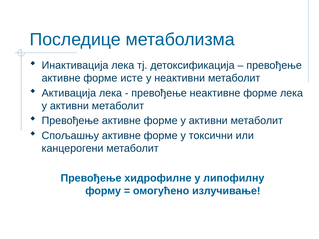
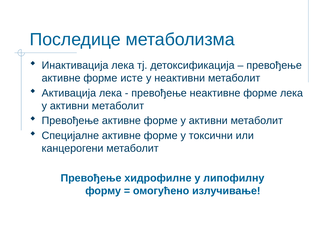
Спољашњу: Спољашњу -> Специјалне (70, 136)
